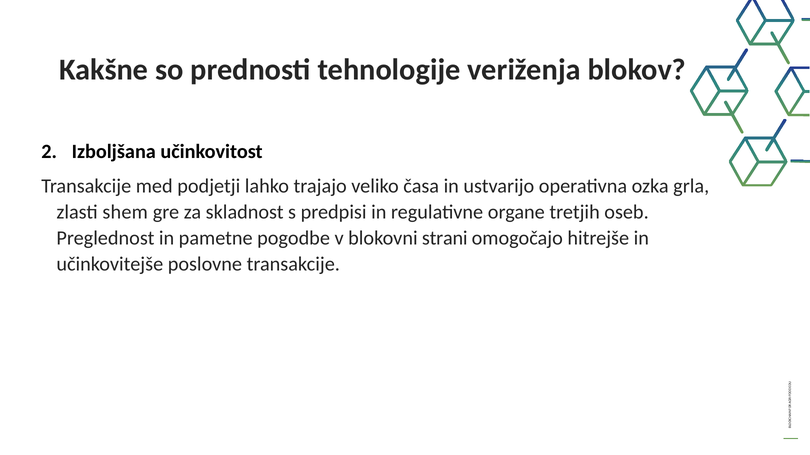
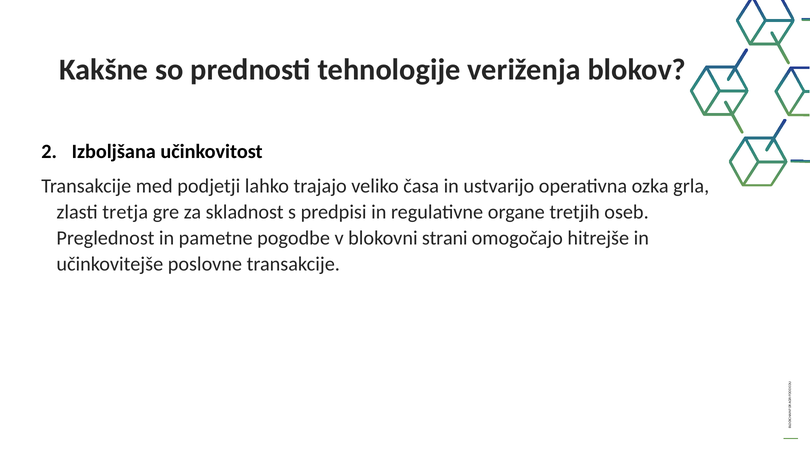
shem: shem -> tretja (125, 212)
